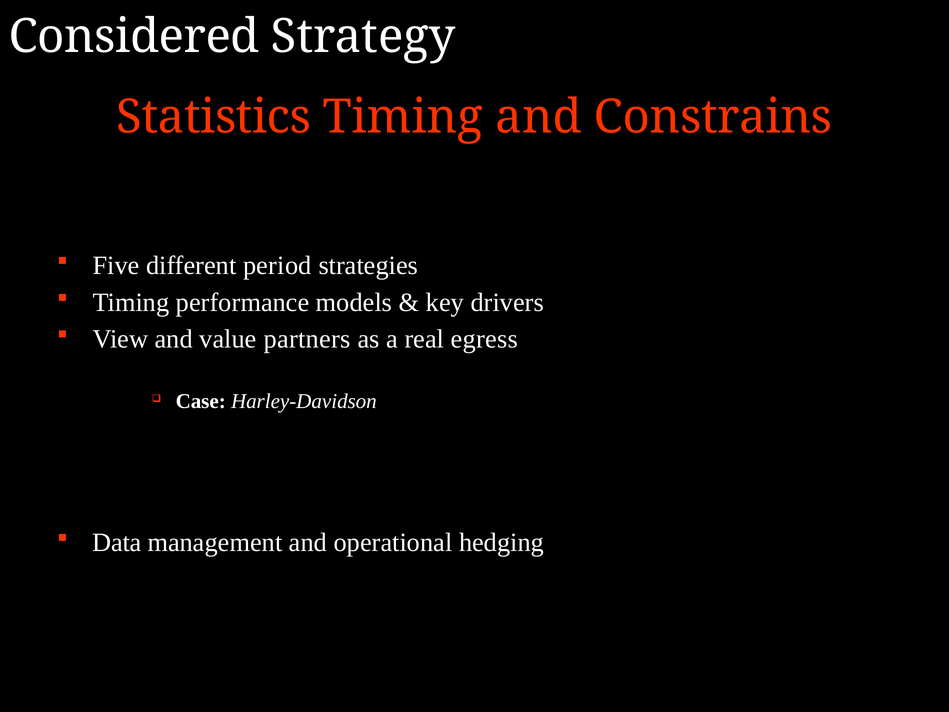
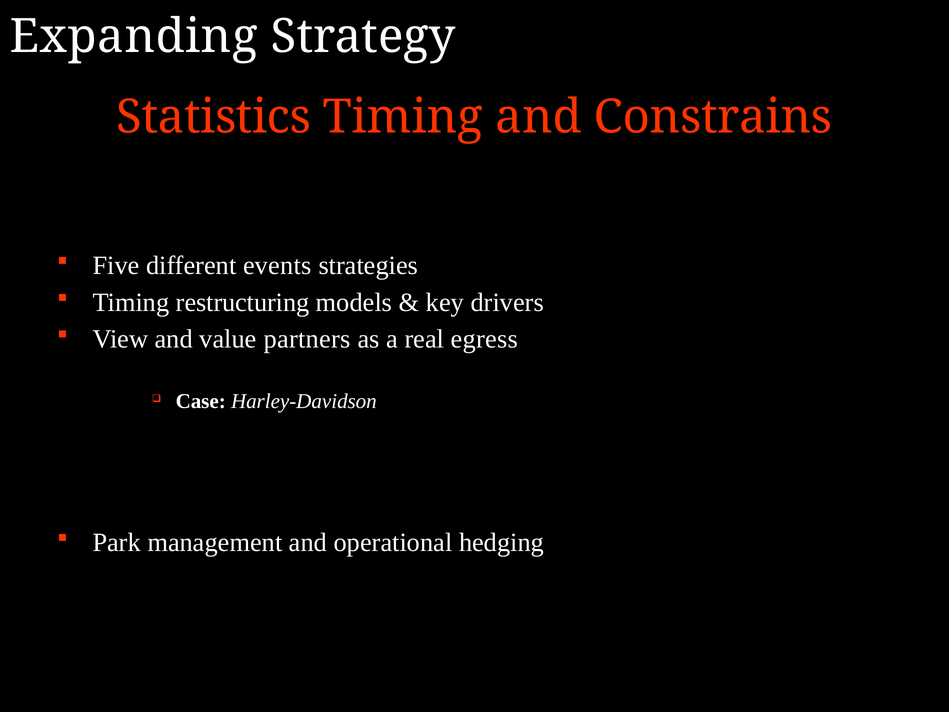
Considered: Considered -> Expanding (134, 37)
period: period -> events (277, 265)
performance: performance -> restructuring (243, 302)
Data: Data -> Park (117, 542)
